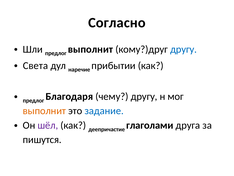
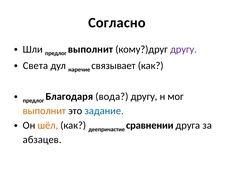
другу colour: blue -> purple (184, 49)
прибытии: прибытии -> связывает (114, 65)
чему: чему -> вода (112, 96)
шёл colour: purple -> orange (48, 125)
глаголами: глаголами -> сравнении (150, 125)
пишутся: пишутся -> абзацев (42, 139)
